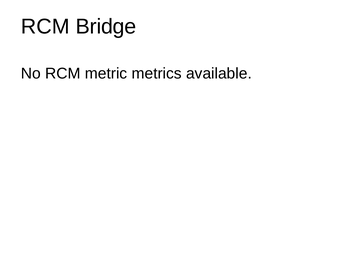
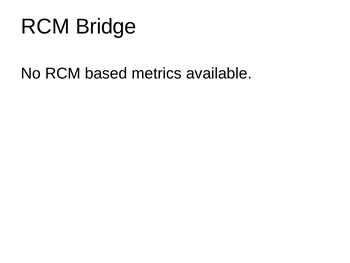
metric: metric -> based (106, 73)
